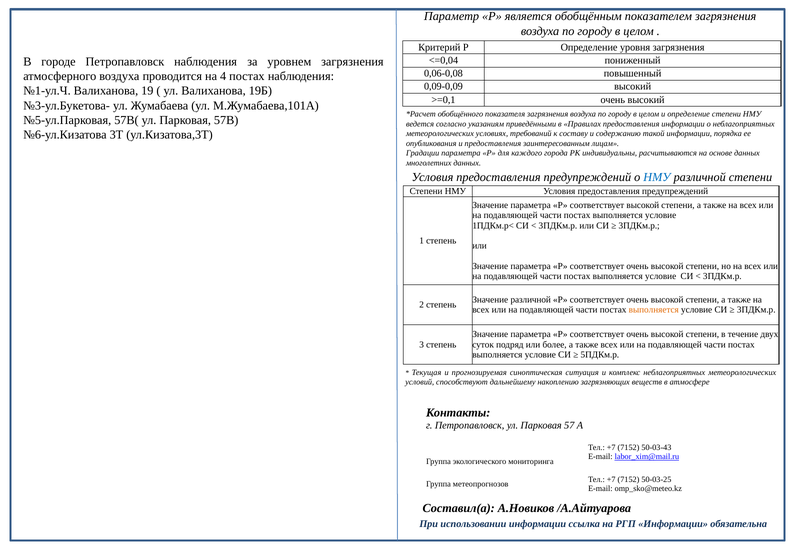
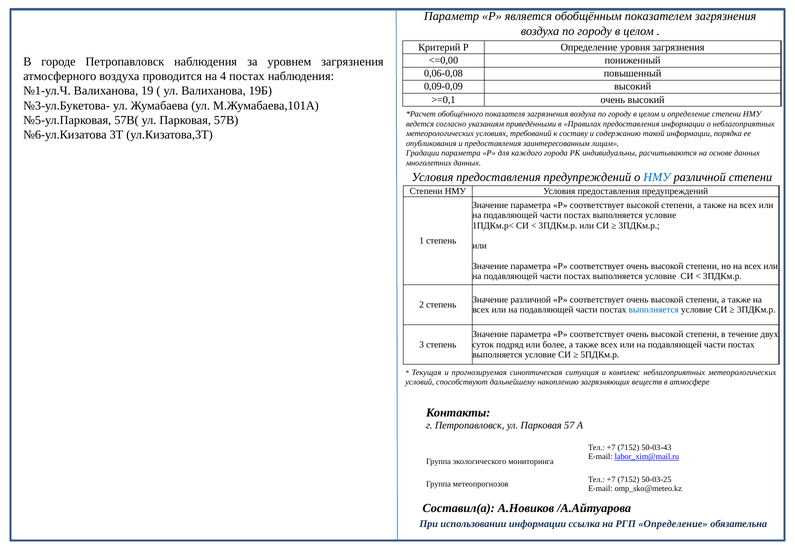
<=0,04: <=0,04 -> <=0,00 (443, 60)
выполняется colour: orange -> blue (654, 310)
РГП Информации: Информации -> Определение (673, 524)
